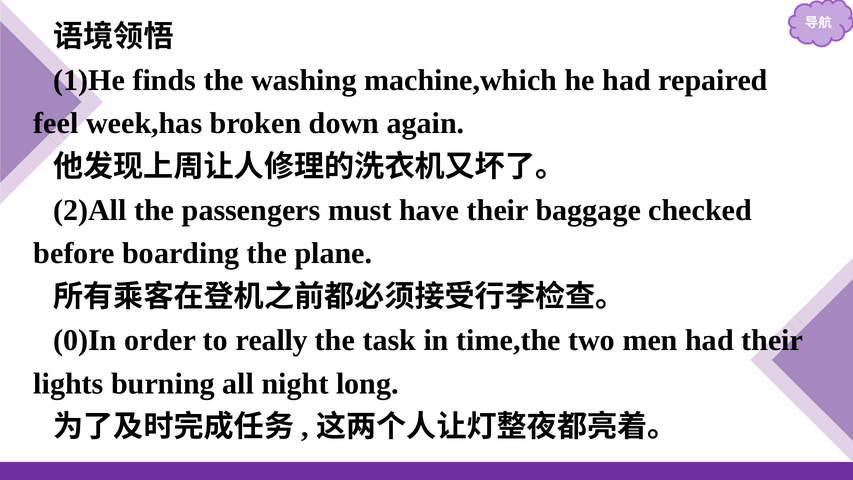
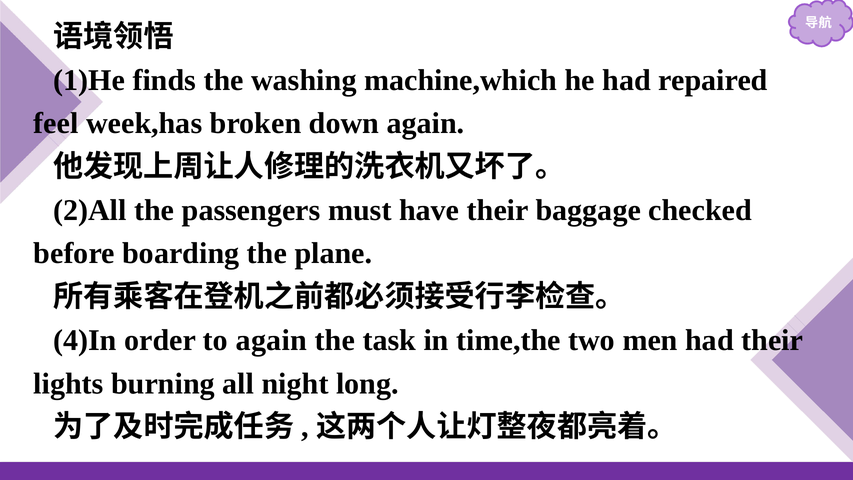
0)In: 0)In -> 4)In (85, 340)
to really: really -> again (271, 340)
